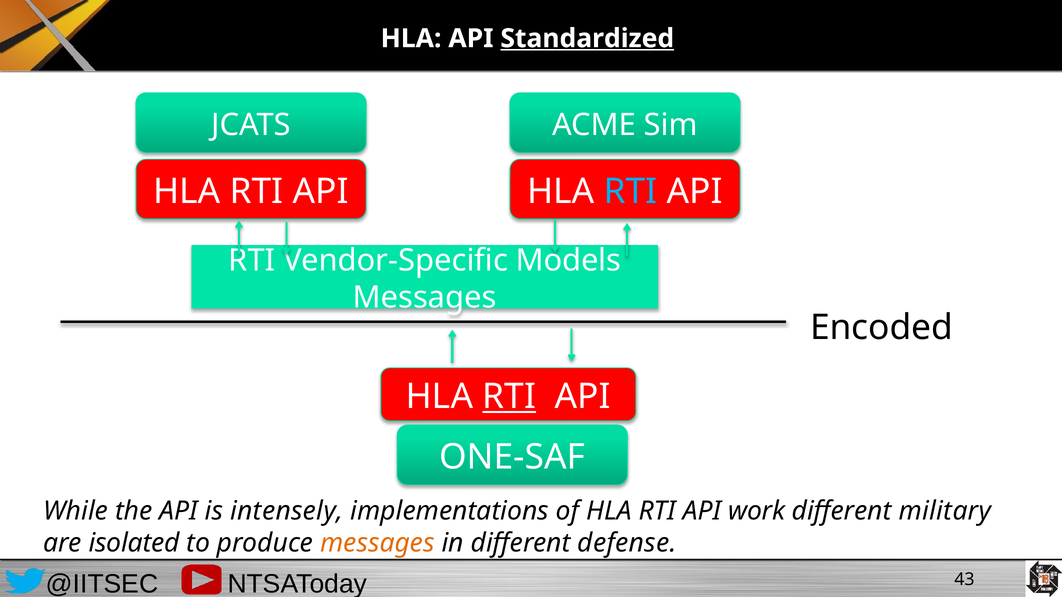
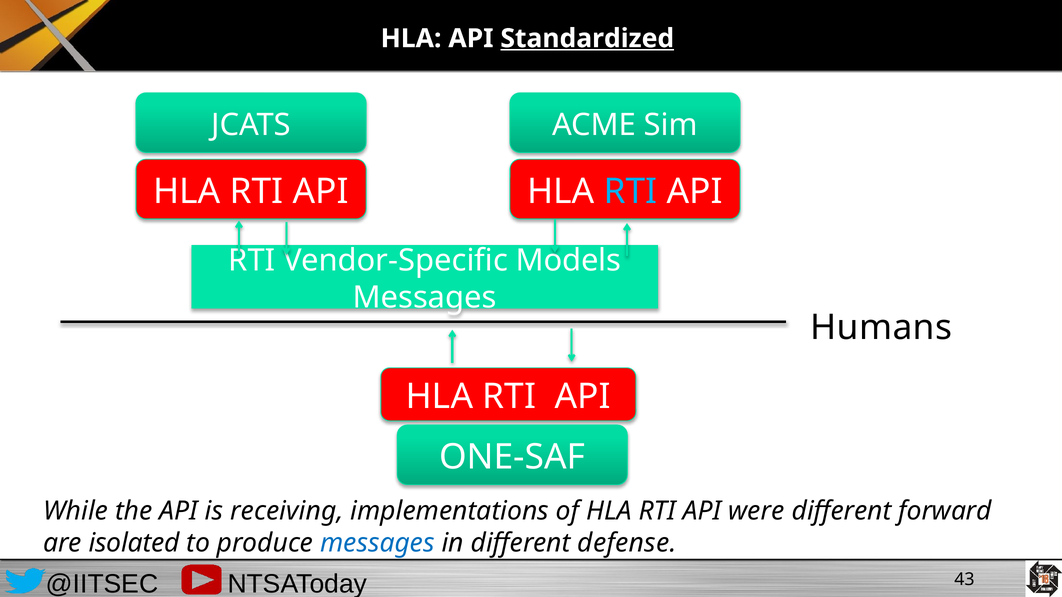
Encoded: Encoded -> Humans (881, 328)
RTI underline: present -> none (509, 397)
intensely: intensely -> receiving (287, 511)
work: work -> were (756, 511)
military: military -> forward (945, 511)
messages colour: orange -> blue (377, 543)
